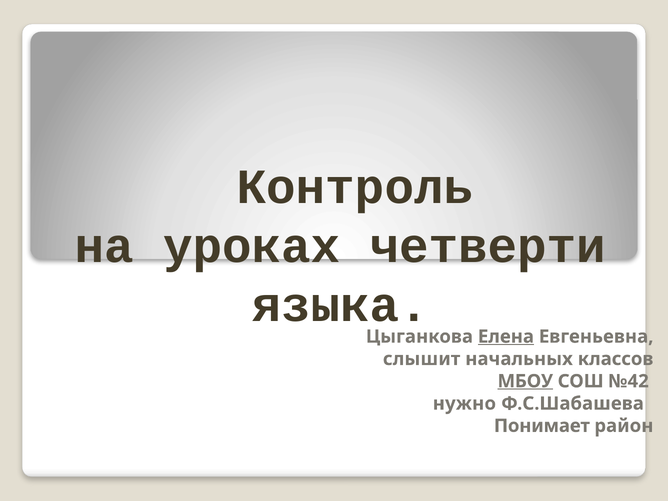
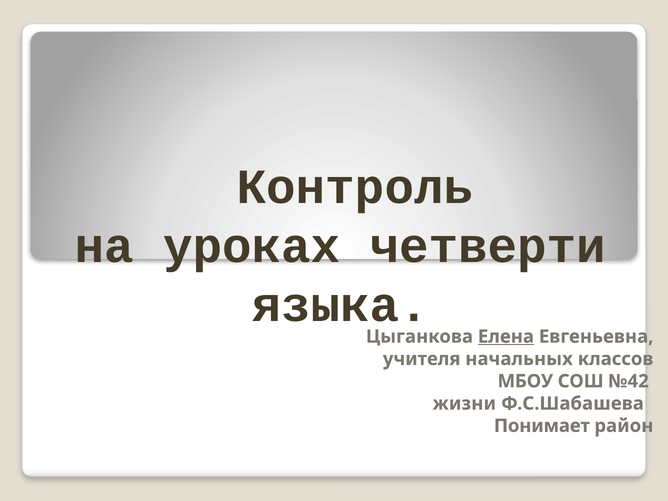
слышит: слышит -> учителя (422, 359)
МБОУ underline: present -> none (525, 381)
нужно: нужно -> жизни (464, 404)
